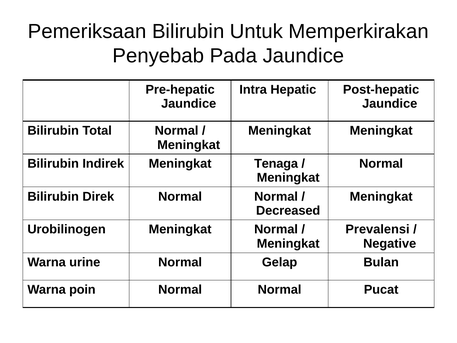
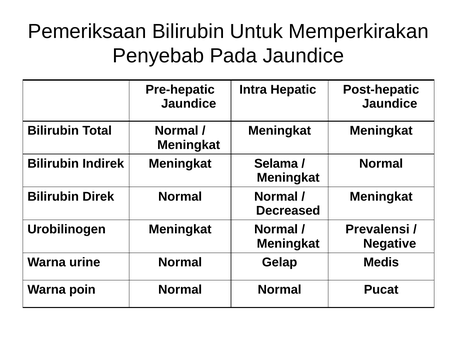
Tenaga: Tenaga -> Selama (276, 163)
Bulan: Bulan -> Medis (381, 262)
